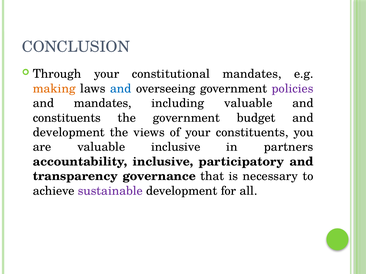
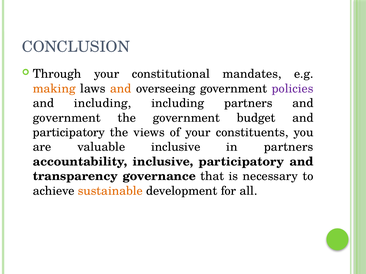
and colour: blue -> orange (121, 89)
and mandates: mandates -> including (103, 103)
including valuable: valuable -> partners (248, 103)
constituents: constituents -> government (67, 118)
development: development -> participatory (69, 133)
sustainable colour: purple -> orange (110, 191)
